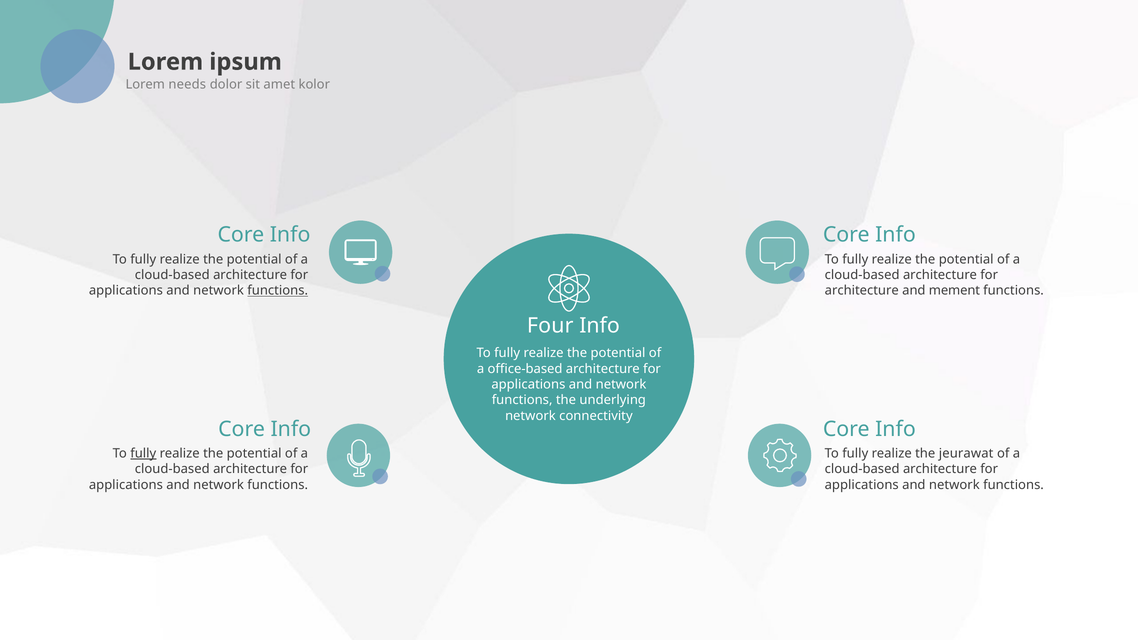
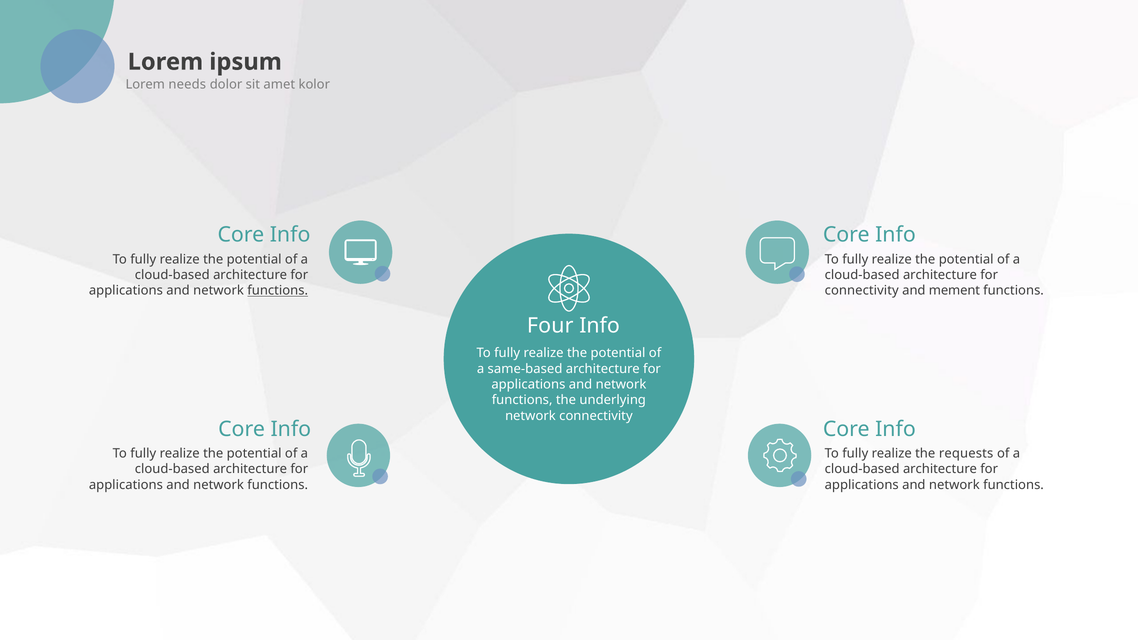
architecture: architecture -> connectivity (862, 291)
office-based: office-based -> same-based (525, 369)
fully underline: present -> none (143, 454)
jeurawat: jeurawat -> requests (966, 454)
